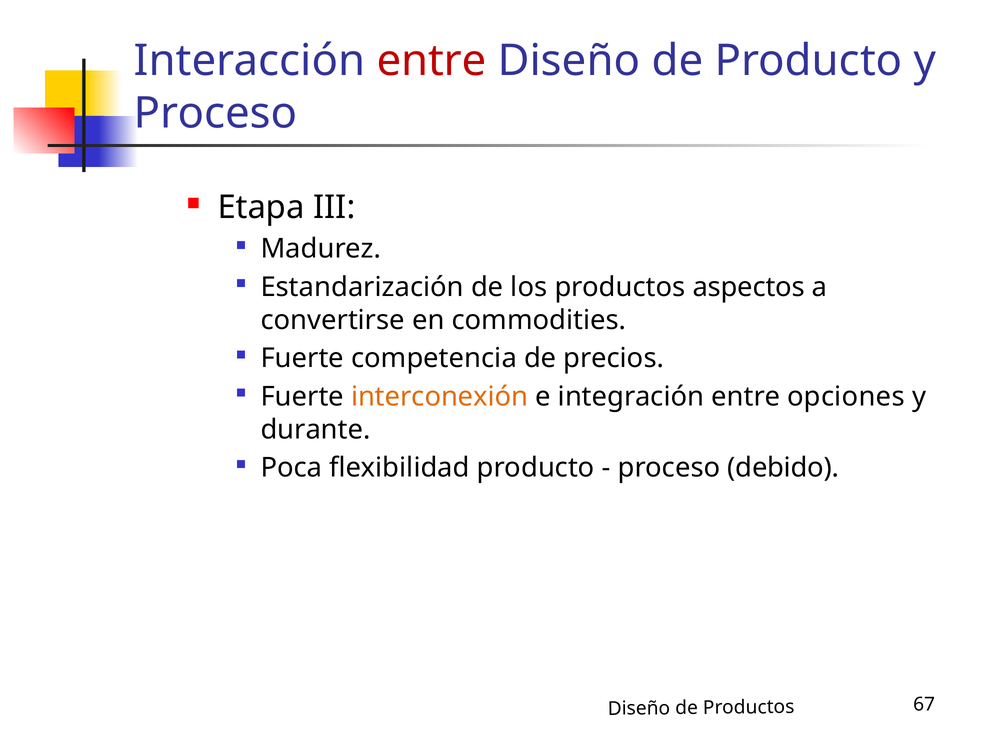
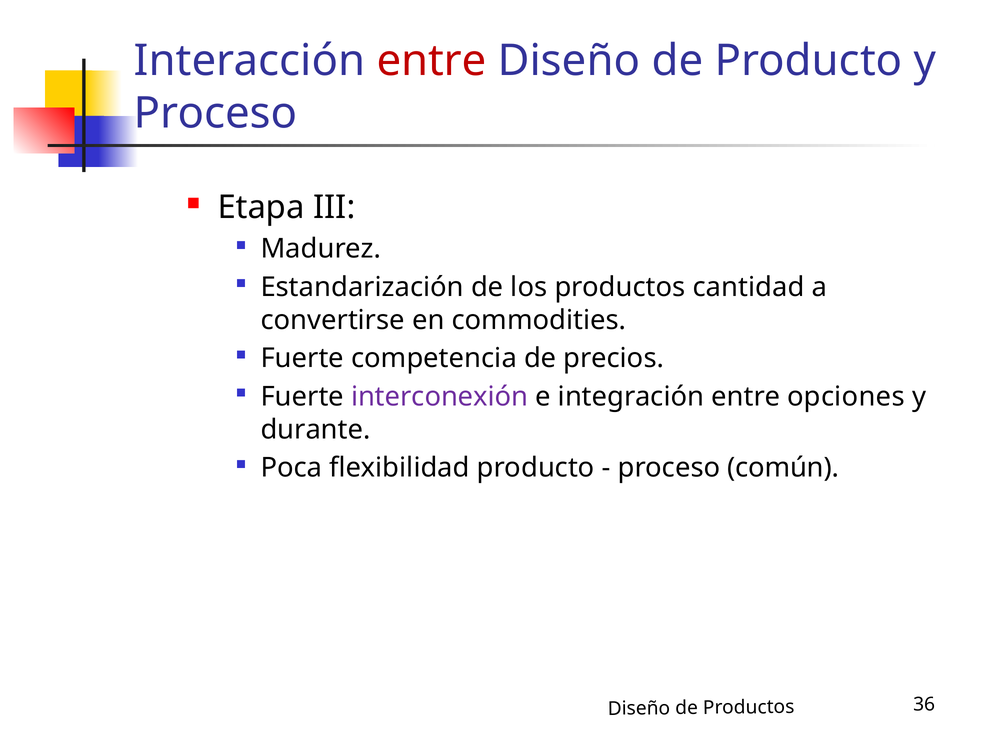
aspectos: aspectos -> cantidad (749, 287)
interconexión colour: orange -> purple (440, 397)
debido: debido -> común (783, 468)
67: 67 -> 36 (924, 705)
